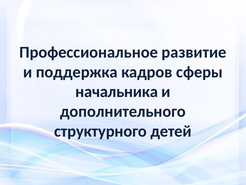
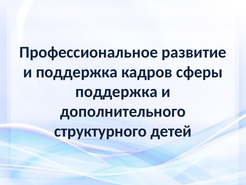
начальника: начальника -> поддержка (117, 92)
